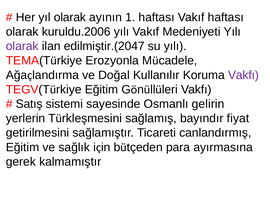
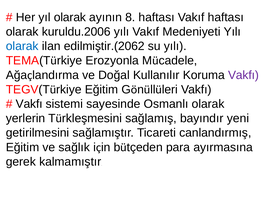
1: 1 -> 8 (130, 17)
olarak colour: purple -> blue (22, 46)
edilmiştir.(2047: edilmiştir.(2047 -> edilmiştir.(2062 (104, 46)
Satış: Satış -> Vakfı (29, 104)
Osmanlı gelirin: gelirin -> olarak (208, 104)
fiyat: fiyat -> yeni (238, 118)
